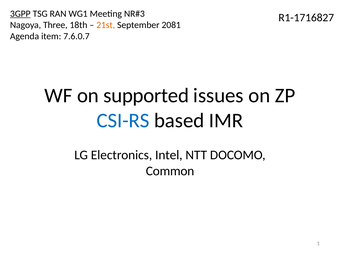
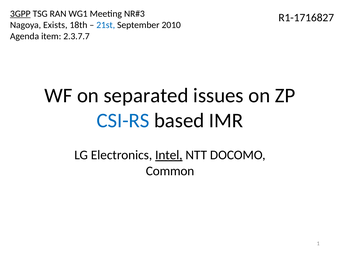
Three: Three -> Exists (55, 25)
21st colour: orange -> blue (106, 25)
2081: 2081 -> 2010 (171, 25)
7.6.0.7: 7.6.0.7 -> 2.3.7.7 (76, 36)
supported: supported -> separated (146, 96)
Intel underline: none -> present (169, 155)
